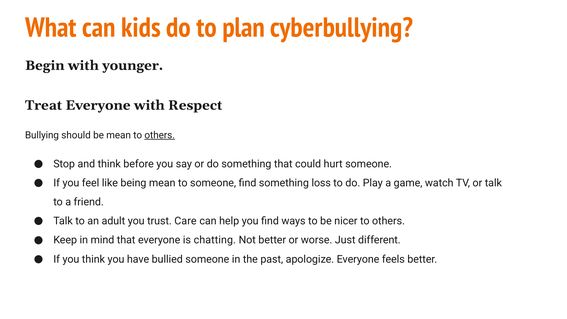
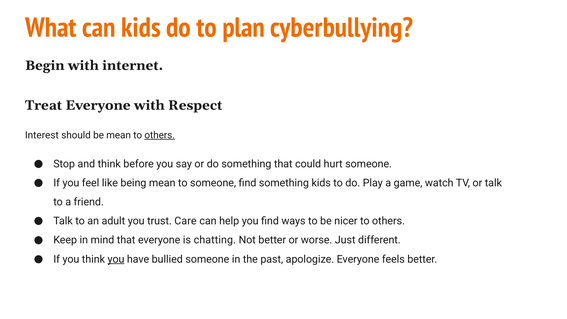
younger: younger -> internet (133, 65)
Bullying: Bullying -> Interest (42, 135)
something loss: loss -> kids (321, 183)
you underline: none -> present (116, 259)
